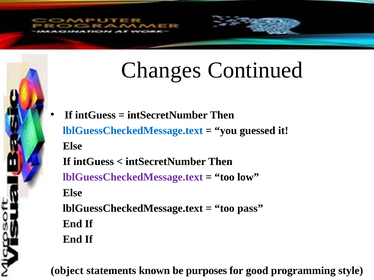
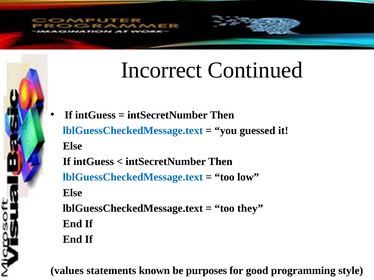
Changes: Changes -> Incorrect (161, 70)
lblGuessCheckedMessage.text colour: purple -> blue (133, 177)
pass: pass -> they (250, 209)
object: object -> values (67, 271)
